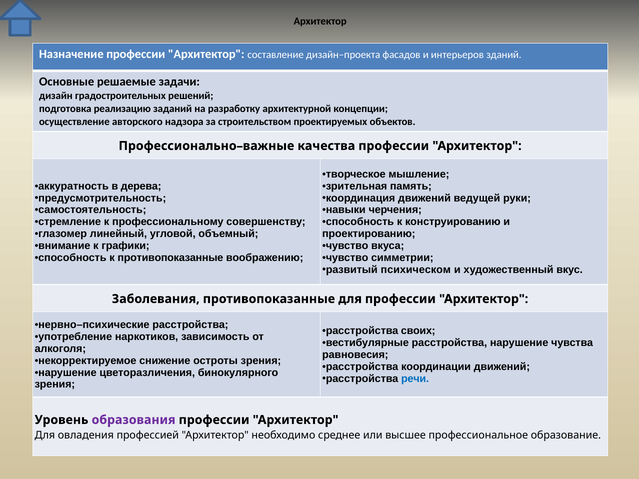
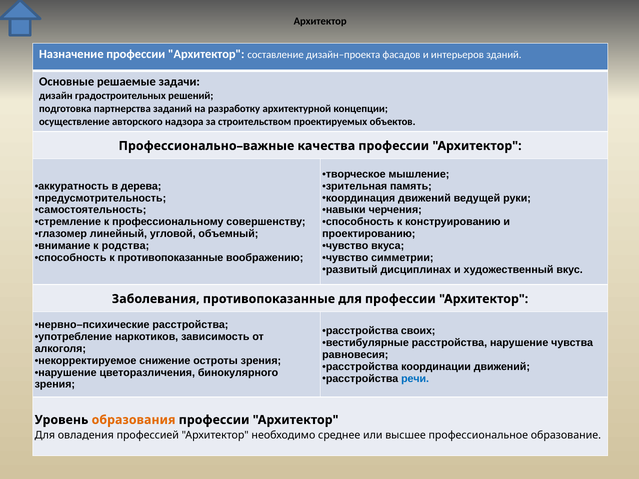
реализацию: реализацию -> партнерства (122, 109)
графики: графики -> родства (125, 246)
психическом: психическом -> дисциплинах (416, 270)
образования colour: purple -> orange (134, 420)
